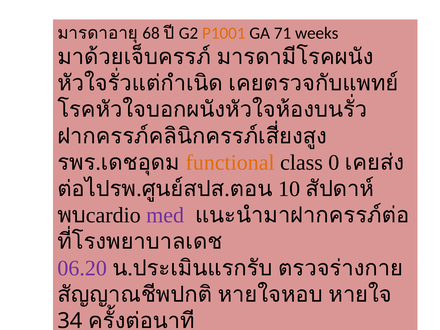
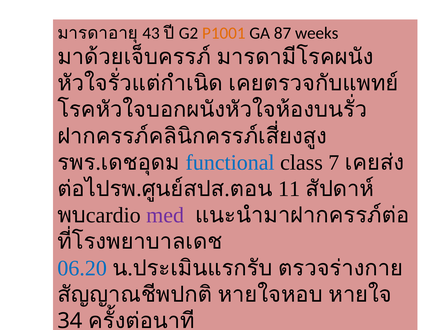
68: 68 -> 43 (151, 33)
71: 71 -> 87 (283, 33)
functional colour: orange -> blue (230, 163)
0: 0 -> 7 (334, 163)
10: 10 -> 11 (289, 189)
06.20 colour: purple -> blue (82, 268)
